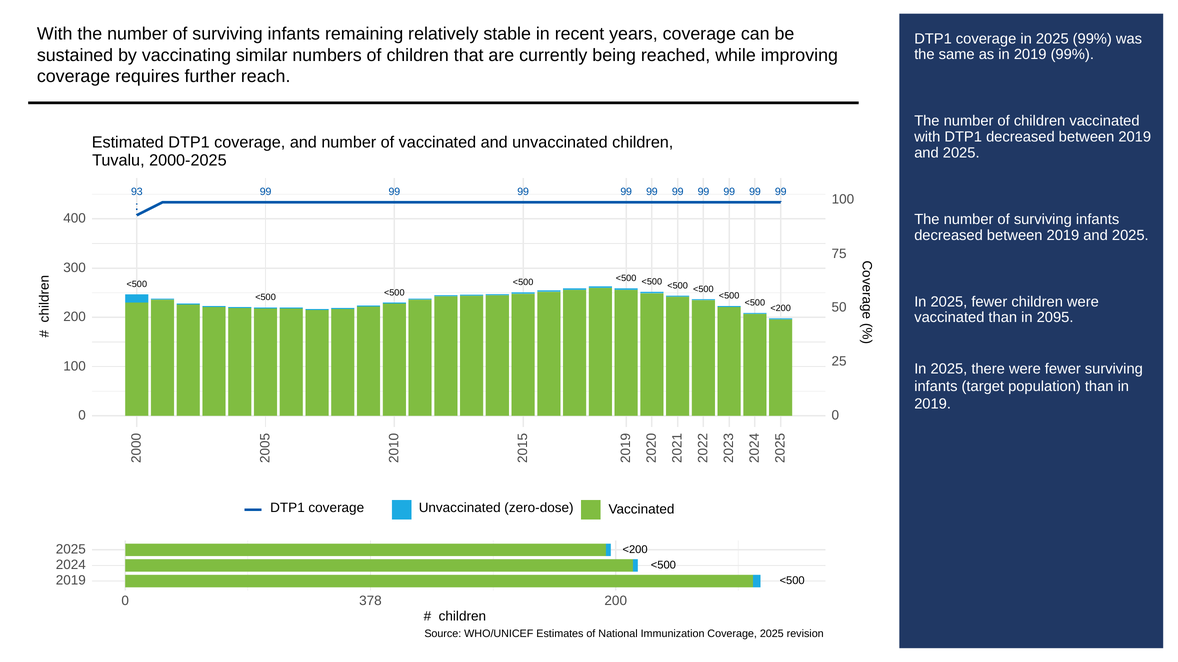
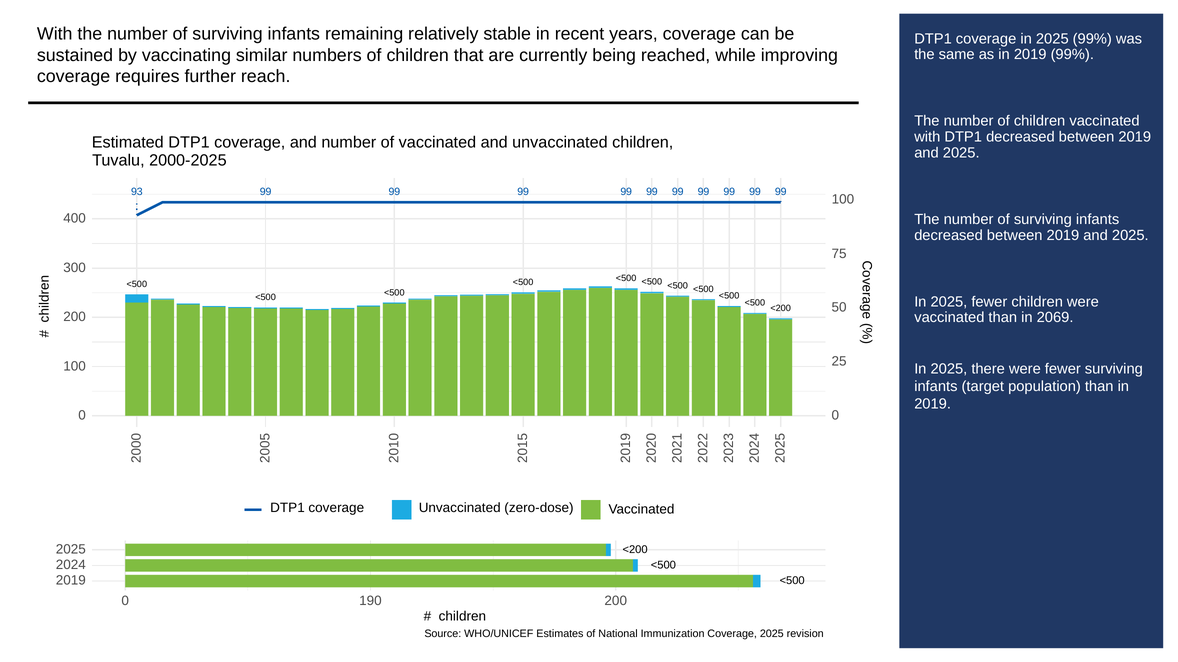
2095: 2095 -> 2069 (1055, 318)
378: 378 -> 190 (370, 601)
